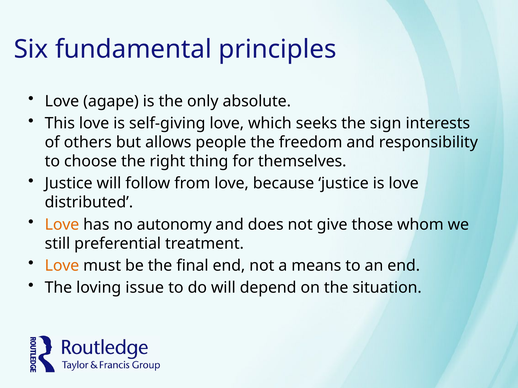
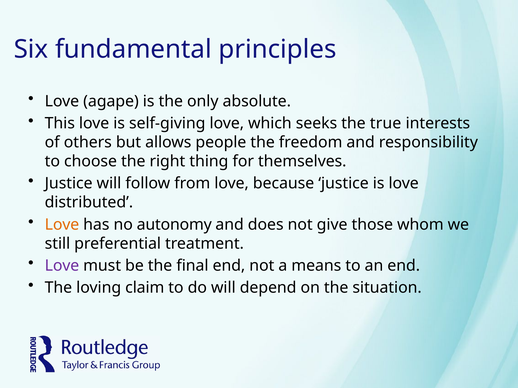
sign: sign -> true (386, 124)
Love colour: orange -> purple (62, 266)
issue: issue -> claim (145, 288)
